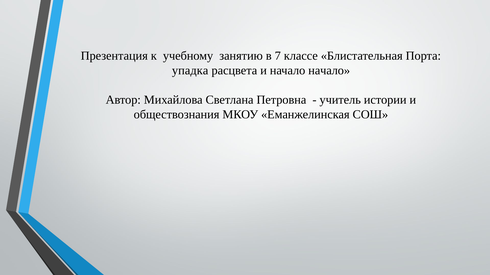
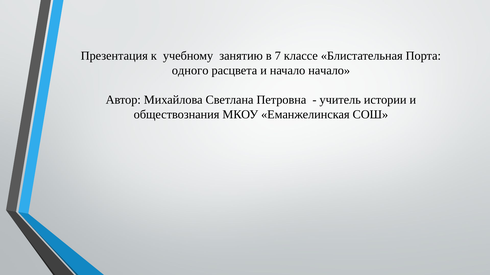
упадка: упадка -> одного (190, 71)
